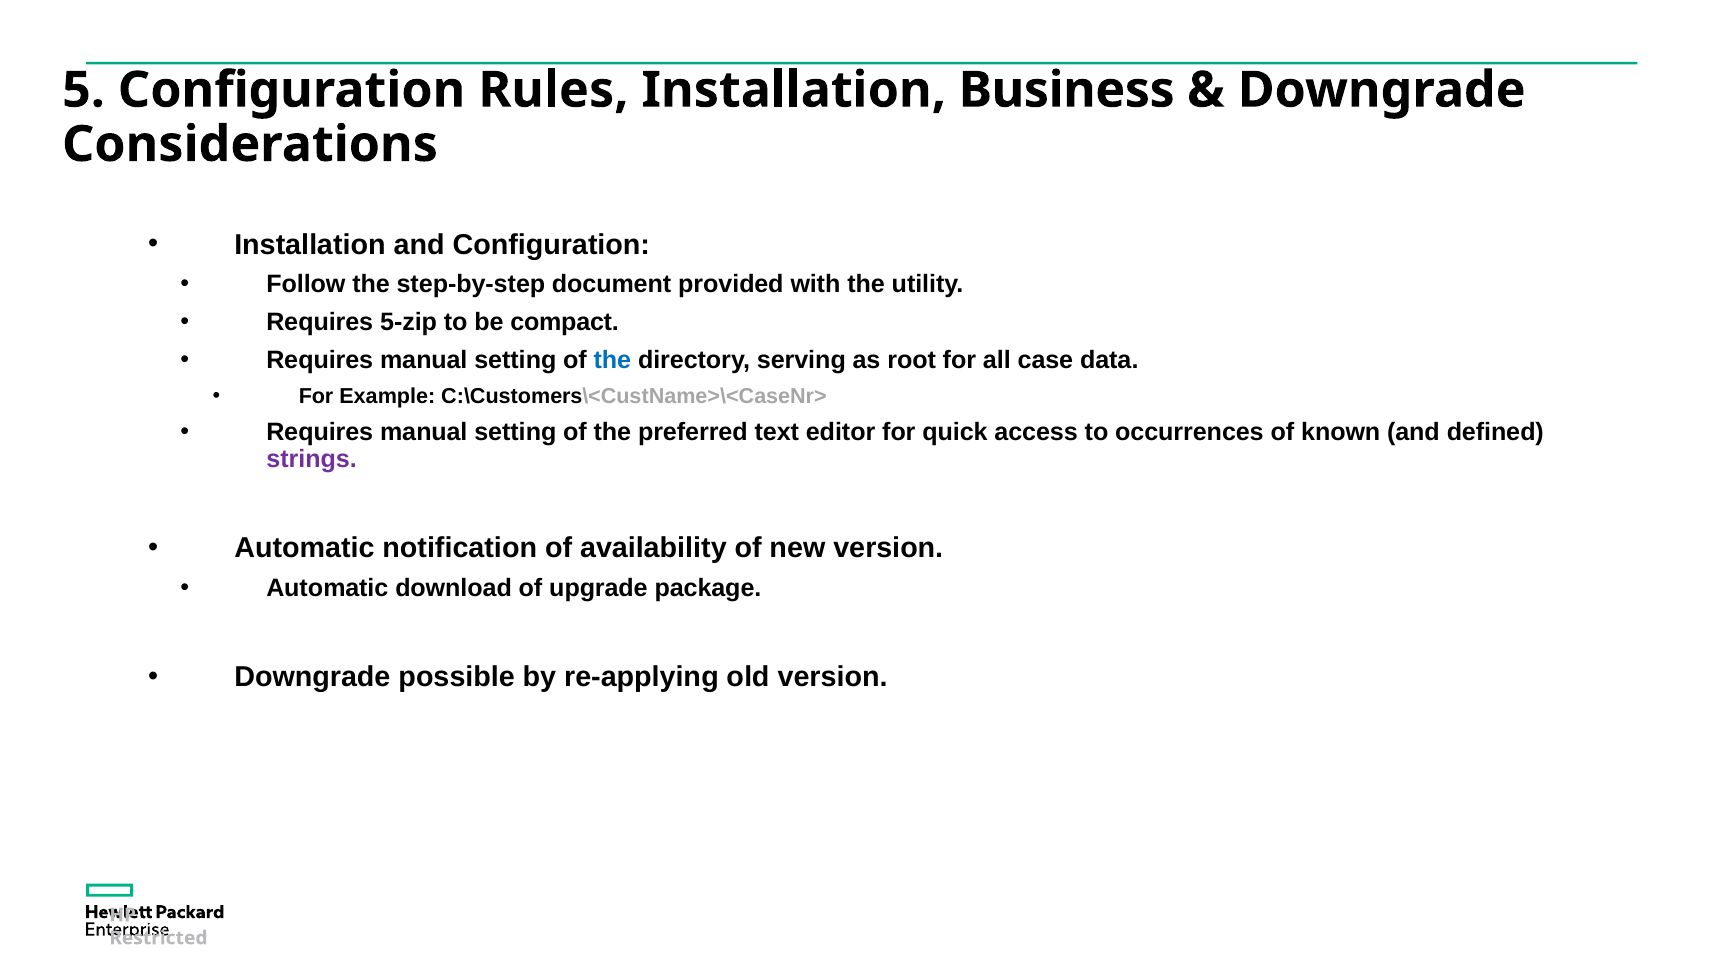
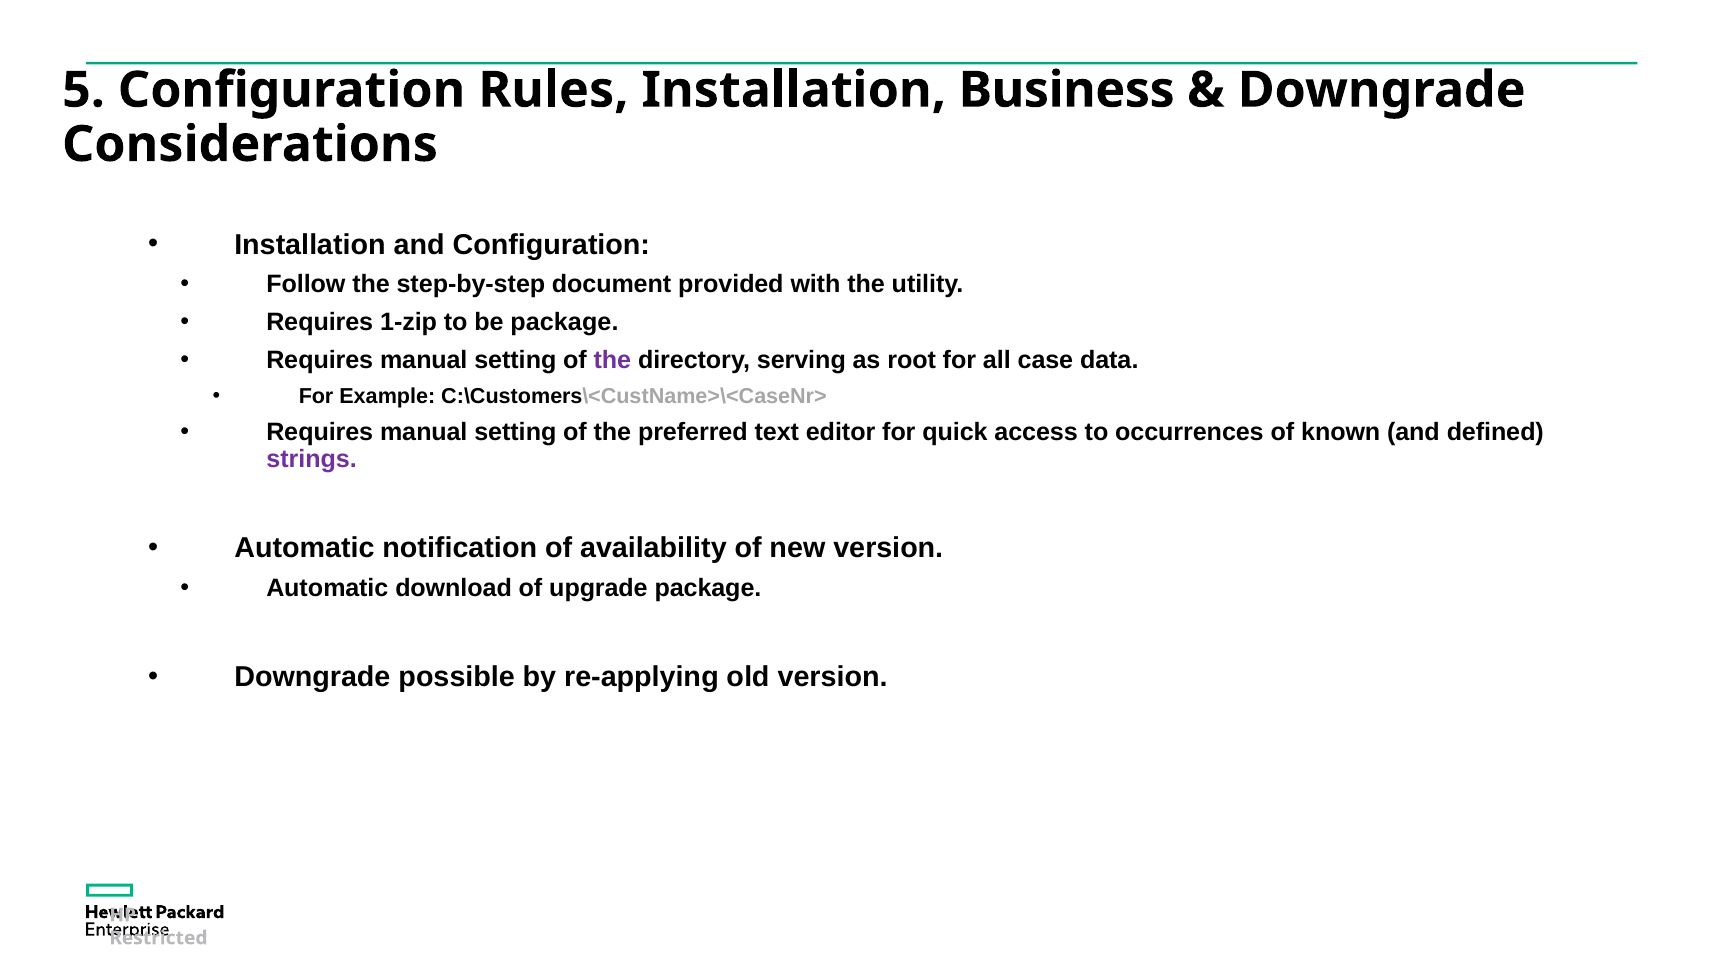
5-zip: 5-zip -> 1-zip (409, 322)
be compact: compact -> package (564, 322)
the colour: blue -> purple (612, 360)
